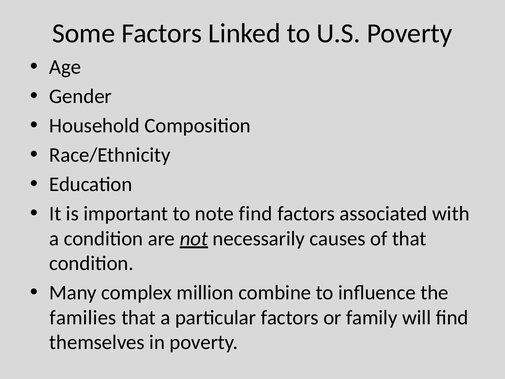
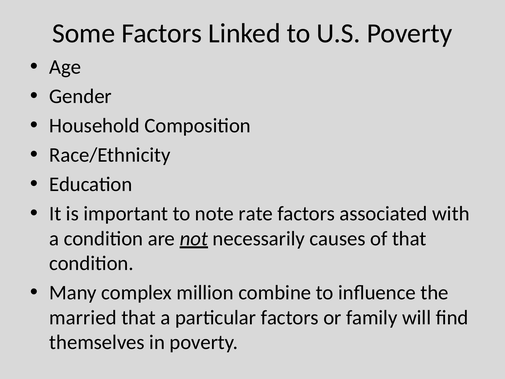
note find: find -> rate (256, 214)
families: families -> married (83, 317)
